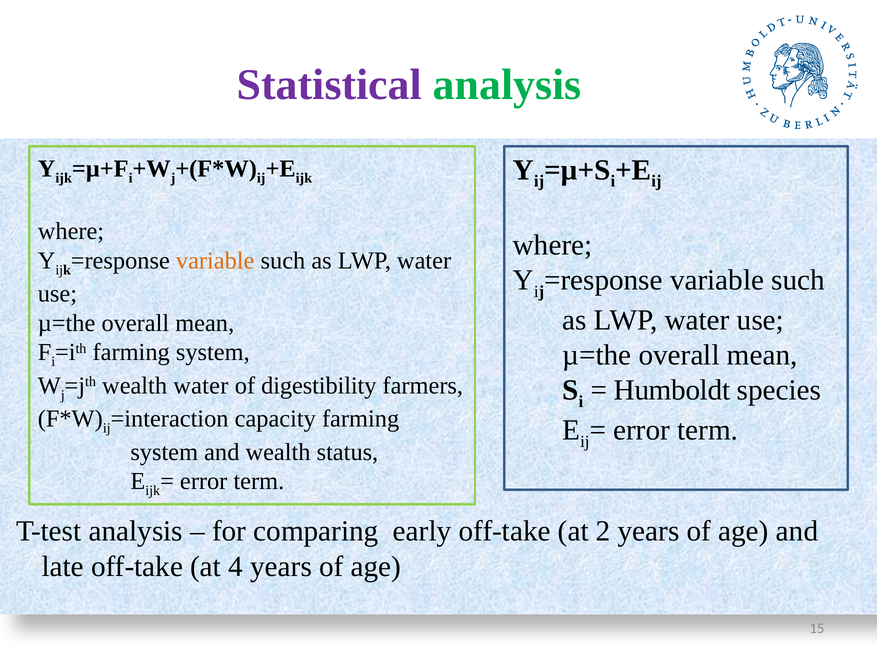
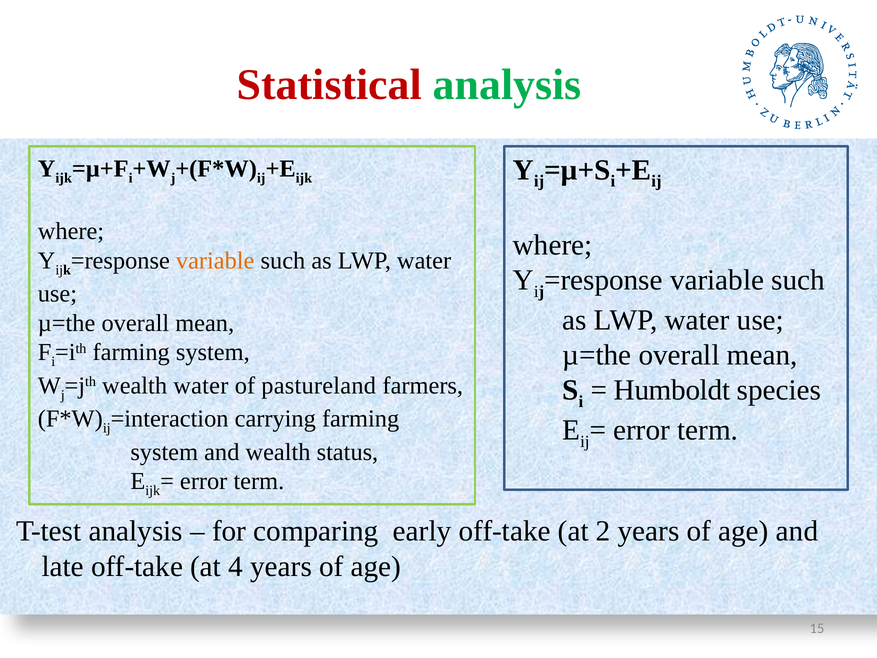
Statistical colour: purple -> red (329, 85)
digestibility: digestibility -> pastureland (319, 385)
capacity: capacity -> carrying (275, 419)
